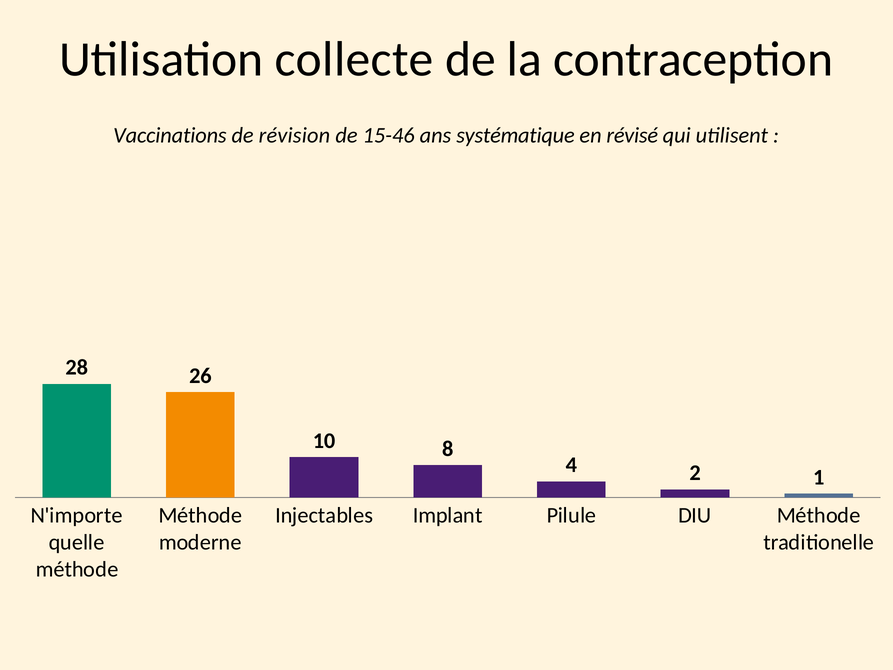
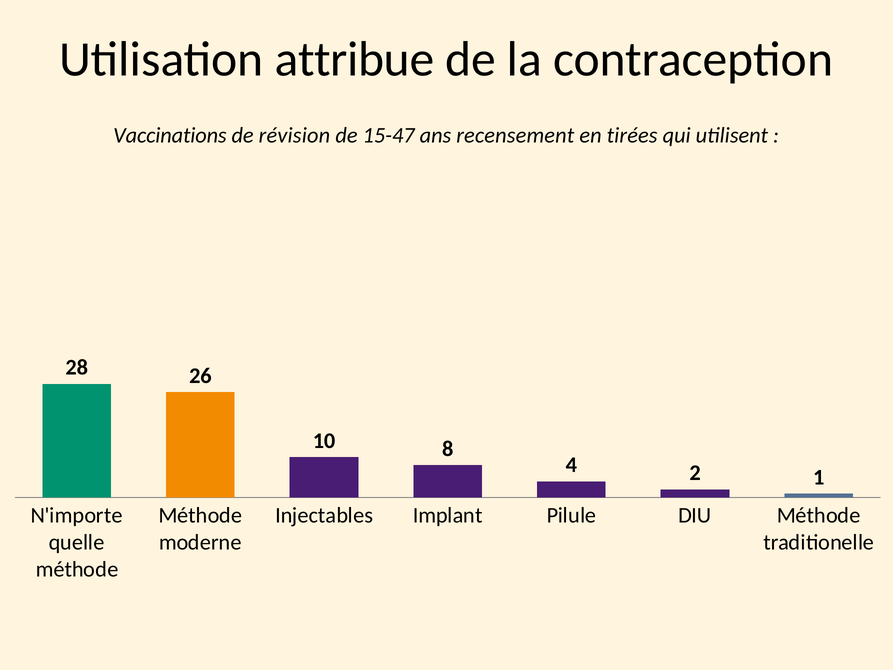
collecte: collecte -> attribue (354, 59)
15-46: 15-46 -> 15-47 (389, 135)
systématique: systématique -> recensement (515, 135)
révisé: révisé -> tirées (632, 135)
